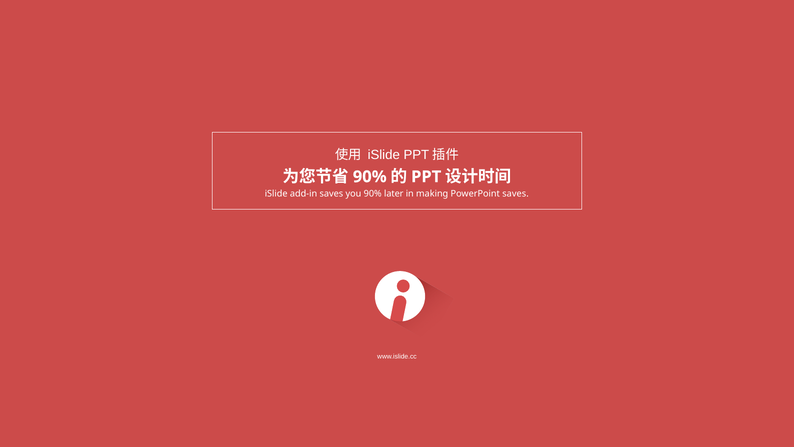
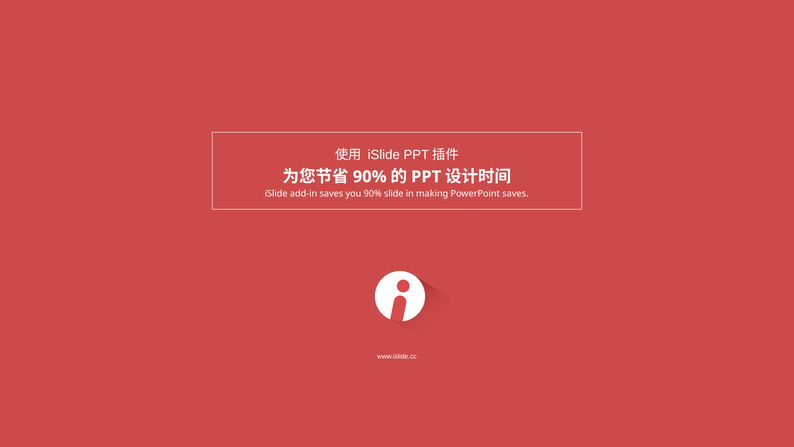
later: later -> slide (394, 194)
